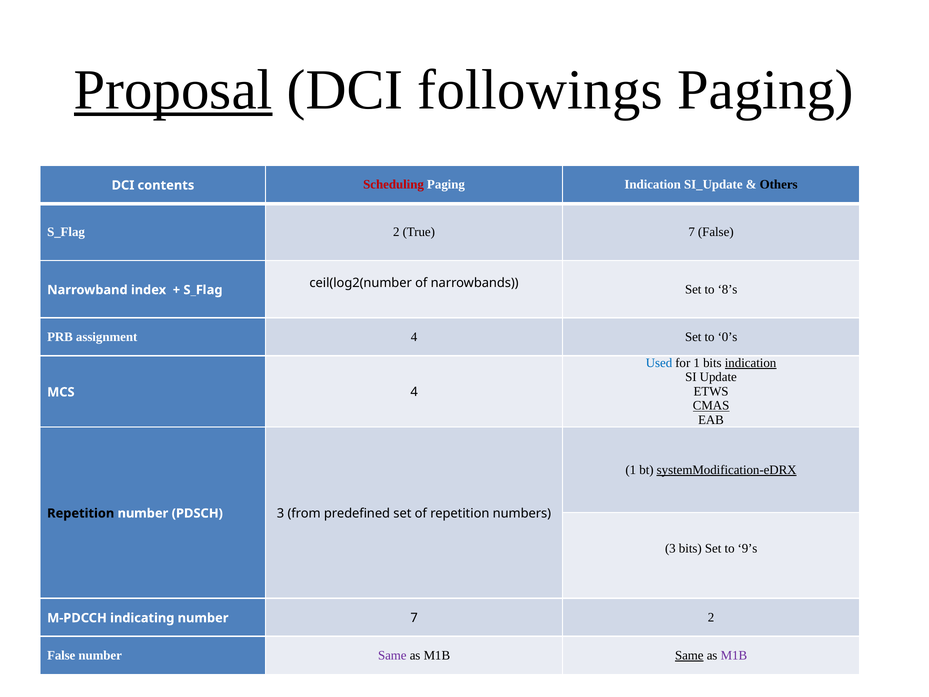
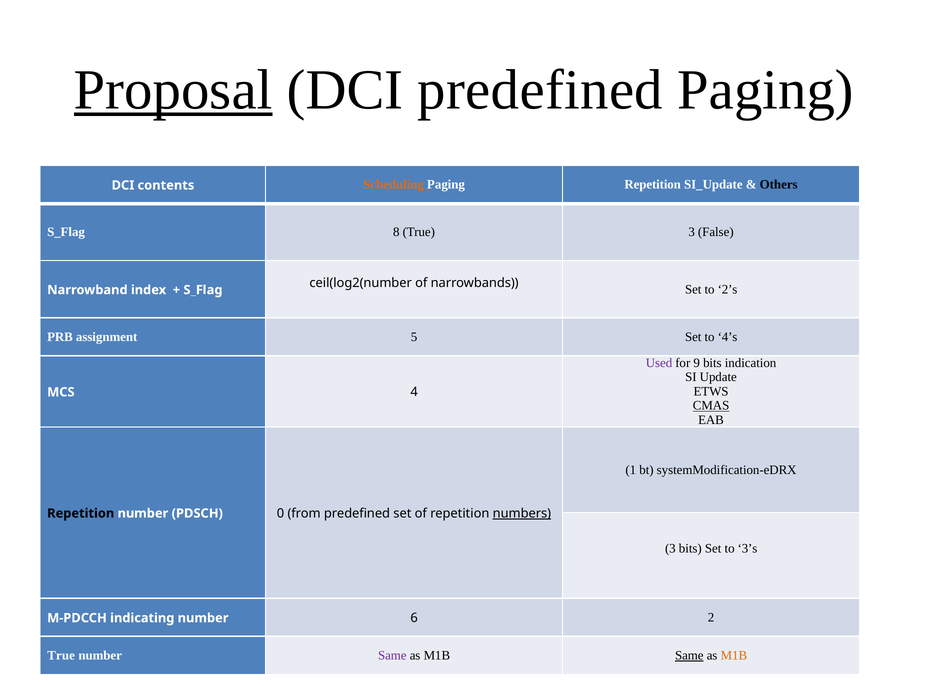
DCI followings: followings -> predefined (540, 90)
Scheduling colour: red -> orange (394, 185)
Paging Indication: Indication -> Repetition (653, 185)
2: 2 -> 8 (396, 232)
True 7: 7 -> 3 (692, 232)
8’s: 8’s -> 2’s (728, 289)
assignment 4: 4 -> 5 (414, 337)
0’s: 0’s -> 4’s (728, 337)
Used colour: blue -> purple (659, 363)
for 1: 1 -> 9 (697, 363)
indication underline: present -> none (751, 363)
systemModification-eDRX underline: present -> none (727, 470)
PDSCH 3: 3 -> 0 (281, 513)
numbers underline: none -> present (522, 513)
9’s: 9’s -> 3’s (747, 548)
number 7: 7 -> 6 (414, 618)
False: False -> True (61, 655)
M1B colour: purple -> orange (734, 655)
